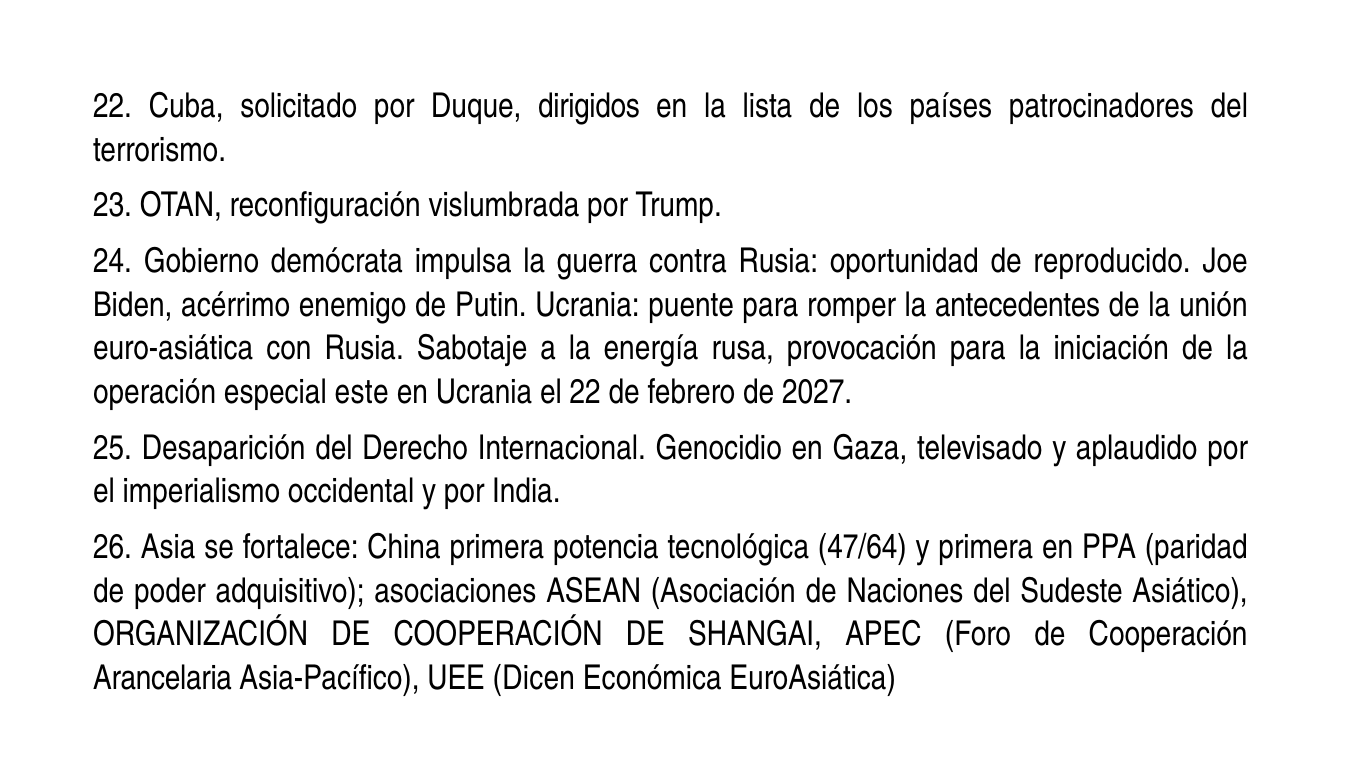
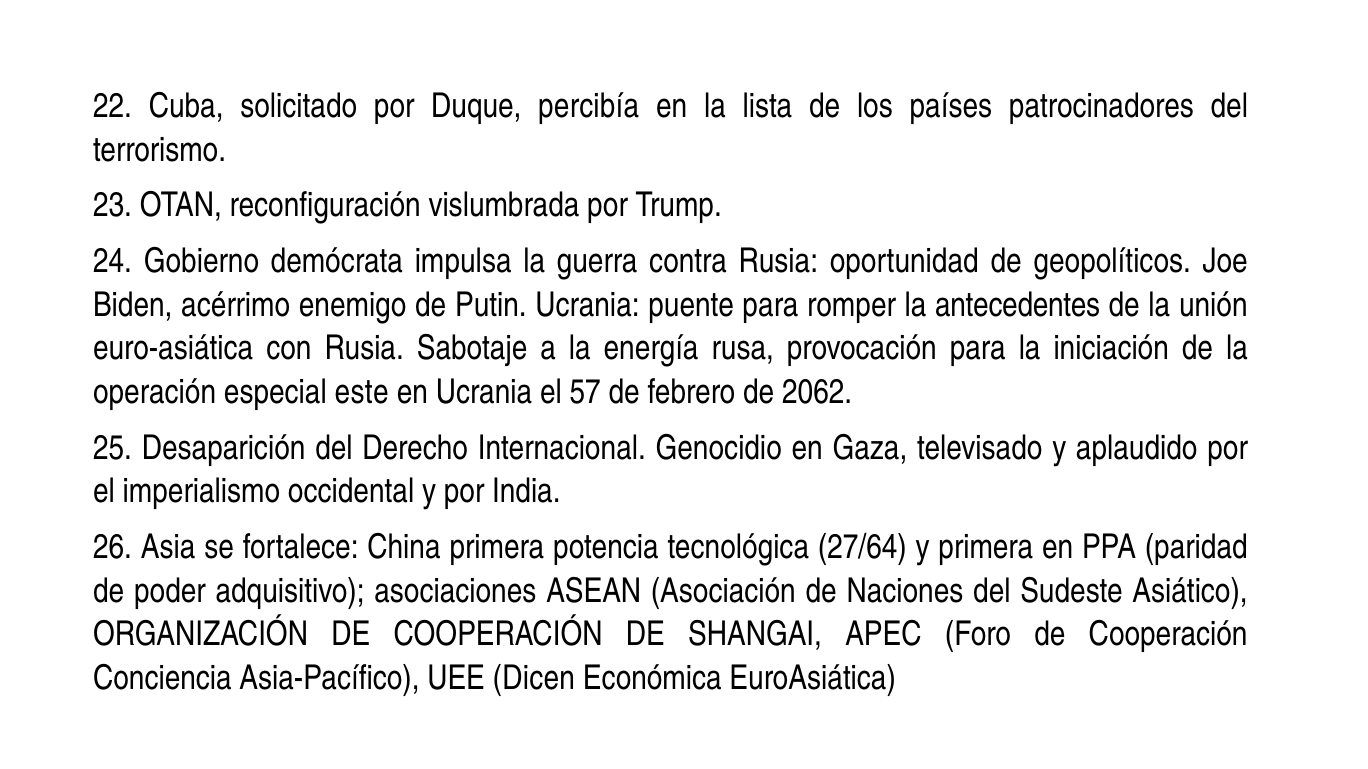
dirigidos: dirigidos -> percibía (589, 107)
reproducido: reproducido -> geopolíticos (1112, 261)
el 22: 22 -> 57 (585, 393)
2027: 2027 -> 2062 (817, 393)
47/64: 47/64 -> 27/64 (862, 547)
Arancelaria: Arancelaria -> Conciencia (162, 679)
